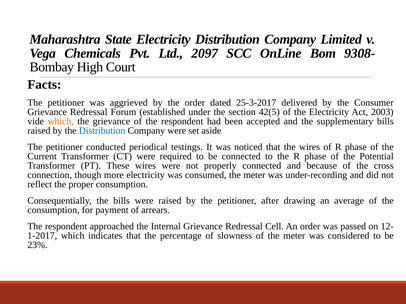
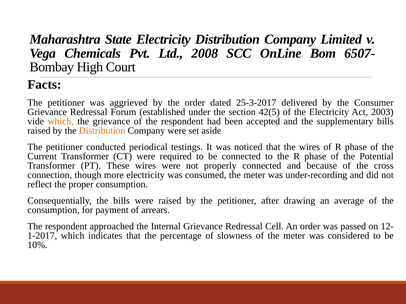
2097: 2097 -> 2008 (205, 53)
9308-: 9308- -> 6507- (360, 53)
Distribution colour: blue -> orange (102, 131)
23%: 23% -> 10% (37, 245)
